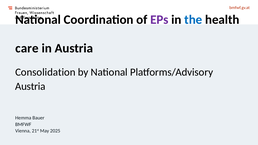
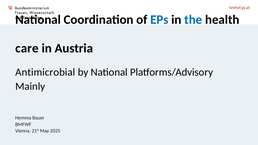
EPs colour: purple -> blue (159, 20)
Consolidation: Consolidation -> Antimicrobial (45, 72)
Austria: Austria -> Mainly (30, 86)
